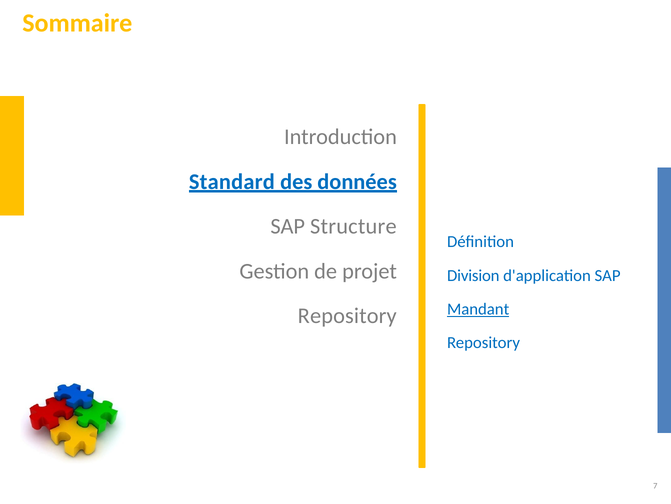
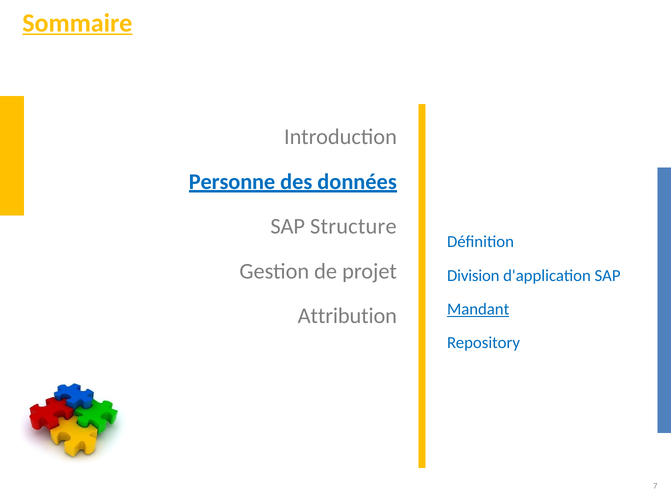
Sommaire underline: none -> present (77, 23)
Standard: Standard -> Personne (232, 181)
Repository: Repository -> Attribution (347, 316)
